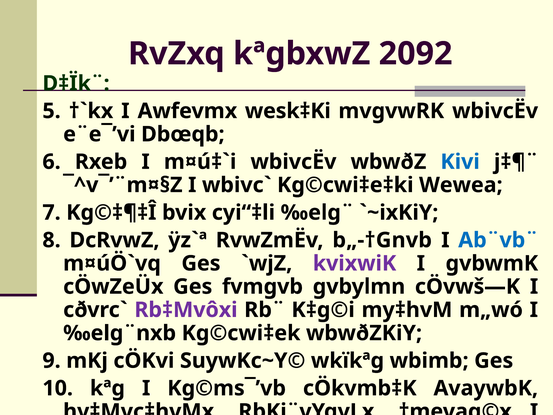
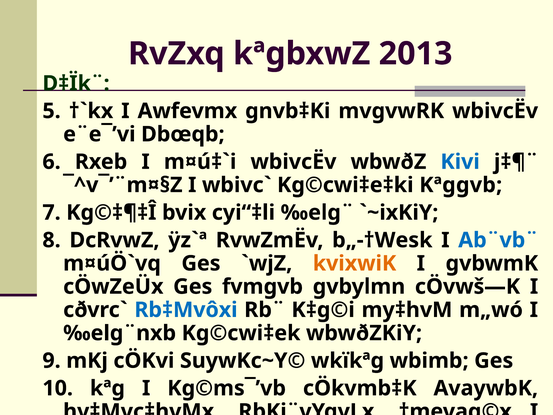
2092: 2092 -> 2013 (416, 54)
wesk‡Ki: wesk‡Ki -> gnvb‡Ki (288, 111)
Wewea: Wewea -> Kªggvb (461, 185)
b„-†Gnvb: b„-†Gnvb -> b„-†Wesk (382, 240)
kvixwiK colour: purple -> orange (354, 263)
Rb‡Mvôxi colour: purple -> blue (186, 310)
